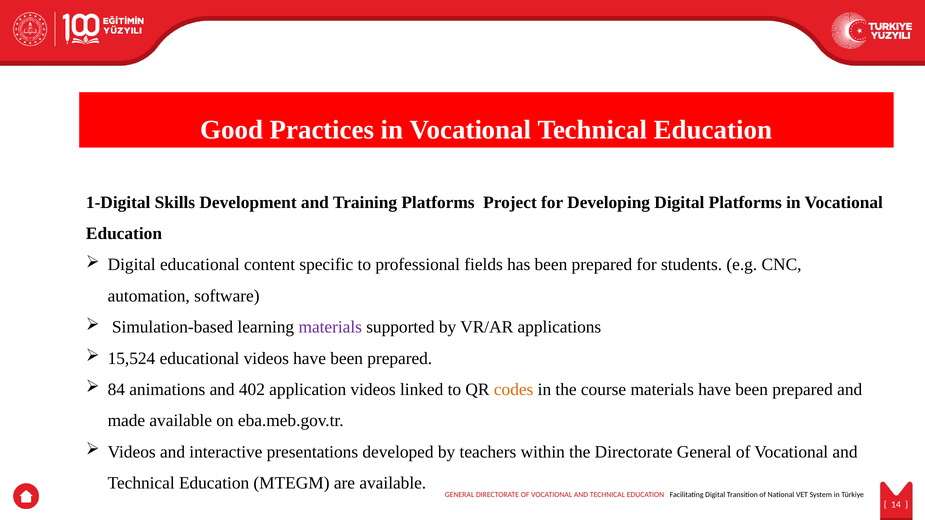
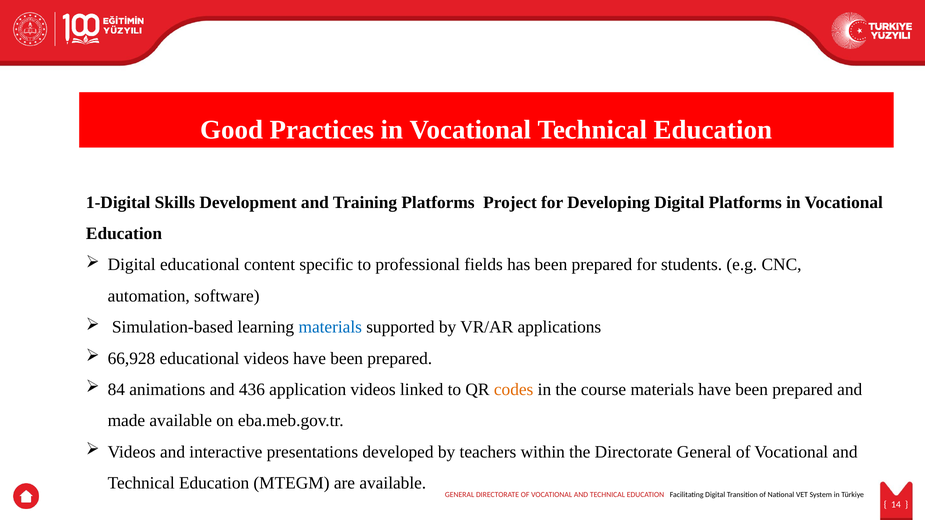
materials colour: purple -> blue (330, 327)
15,524: 15,524 -> 66,928 (131, 359)
402: 402 -> 436 (252, 390)
